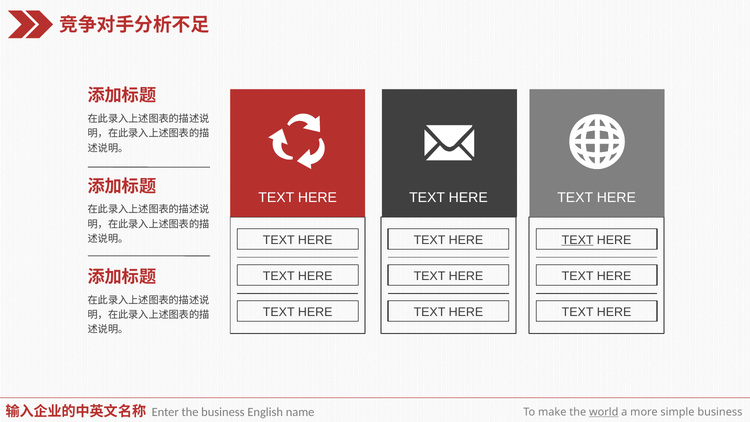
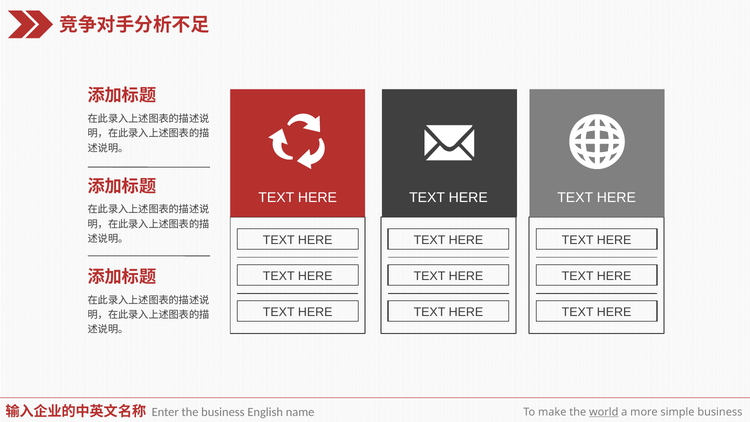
TEXT underline: present -> none (578, 240)
